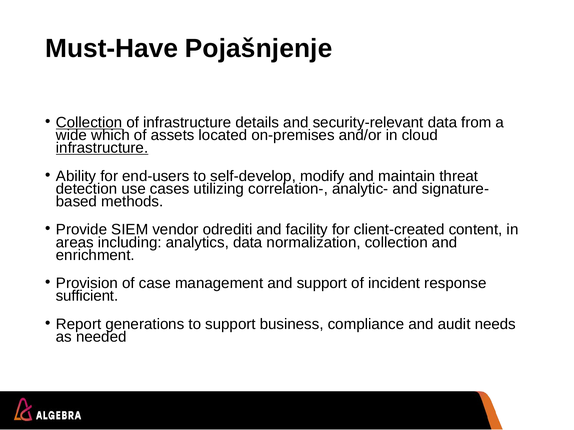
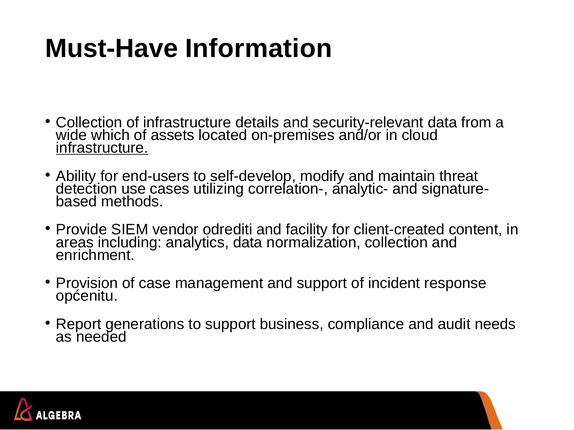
Pojašnjenje: Pojašnjenje -> Information (259, 49)
Collection underline: present -> none (89, 123)
sufficient: sufficient -> općenitu (87, 296)
